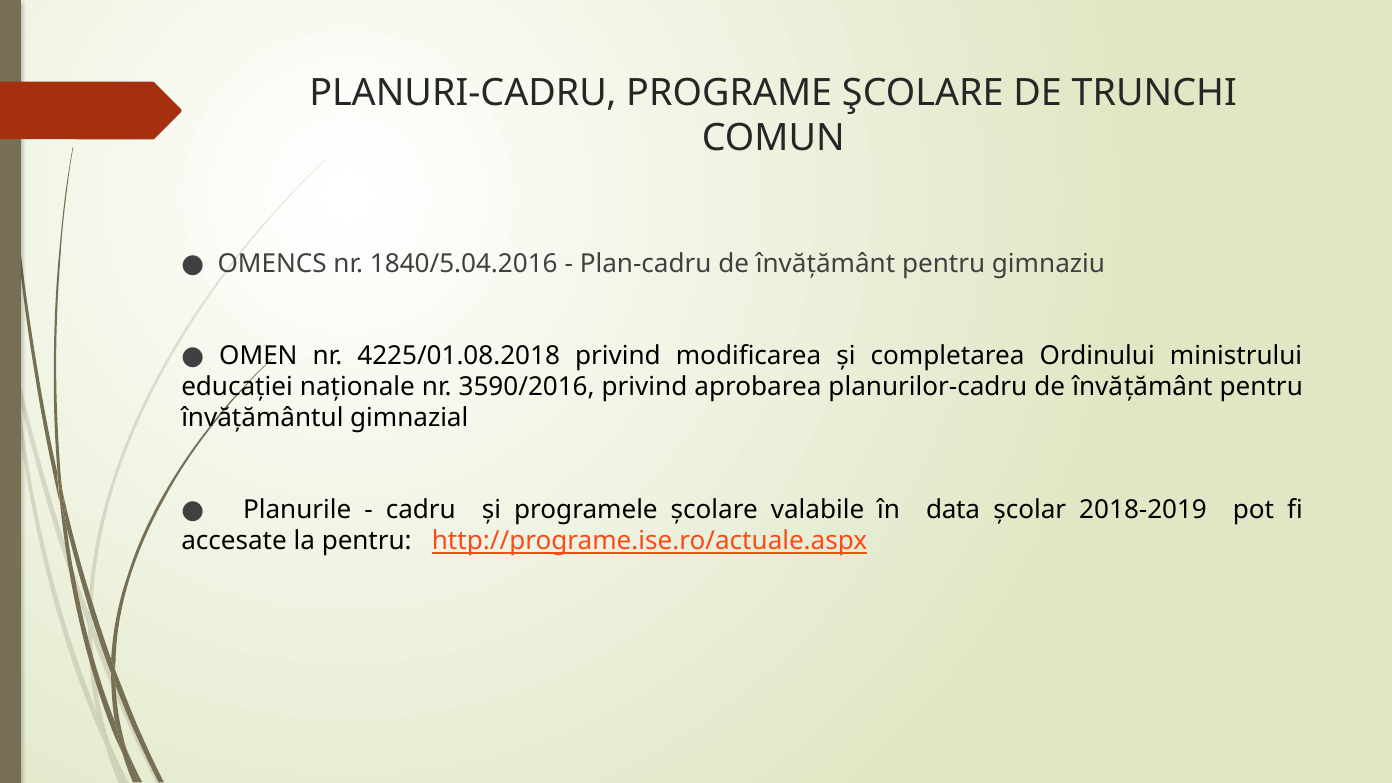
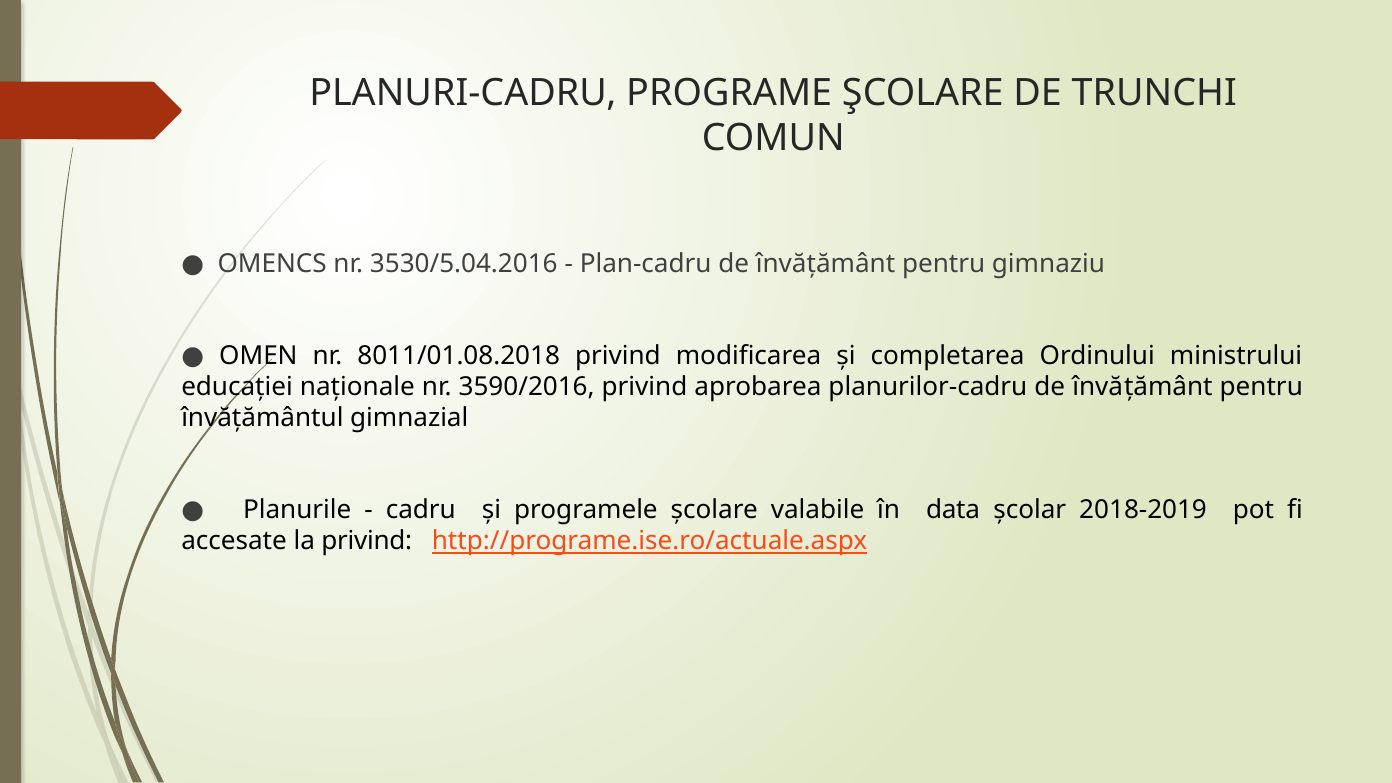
1840/5.04.2016: 1840/5.04.2016 -> 3530/5.04.2016 (464, 264)
4225/01.08.2018: 4225/01.08.2018 -> 8011/01.08.2018 (459, 356)
la pentru: pentru -> privind (367, 541)
